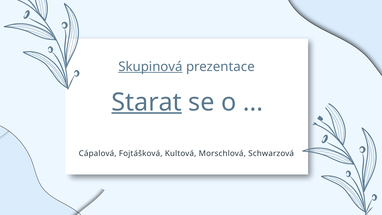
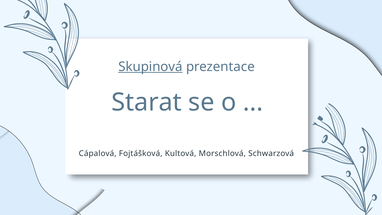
Starat underline: present -> none (147, 102)
